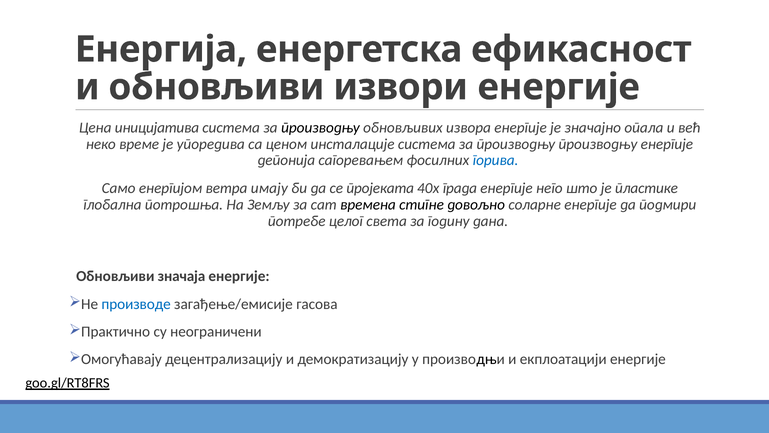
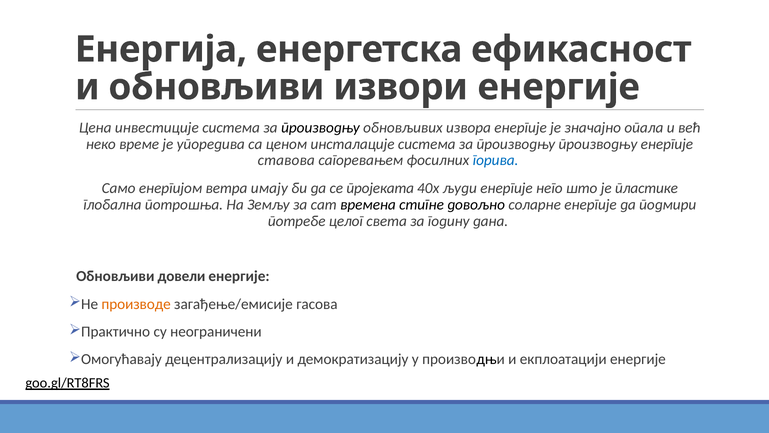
иницијатива: иницијатива -> инвестиције (157, 127)
депонија: депонија -> ставова (286, 160)
града: града -> људи (460, 188)
значаја: значаја -> довели (182, 276)
производе colour: blue -> orange (136, 304)
